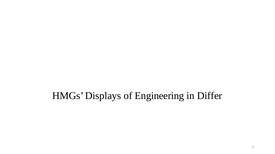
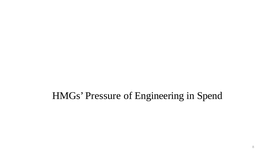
Displays: Displays -> Pressure (103, 96)
Differ: Differ -> Spend (210, 96)
